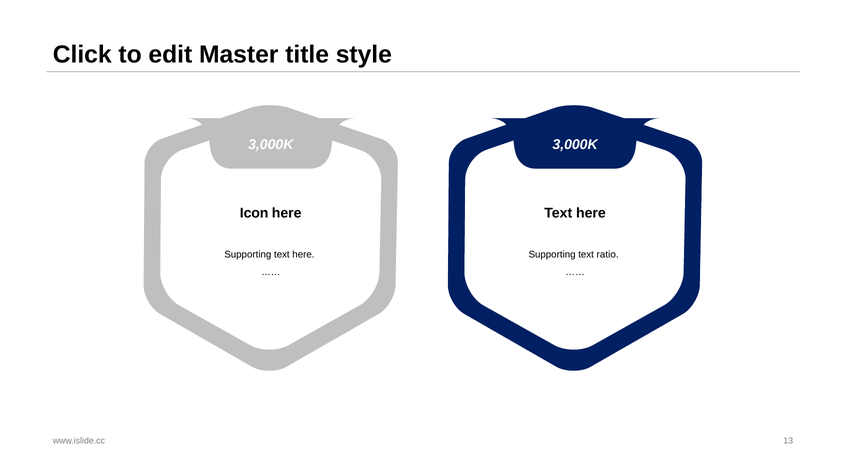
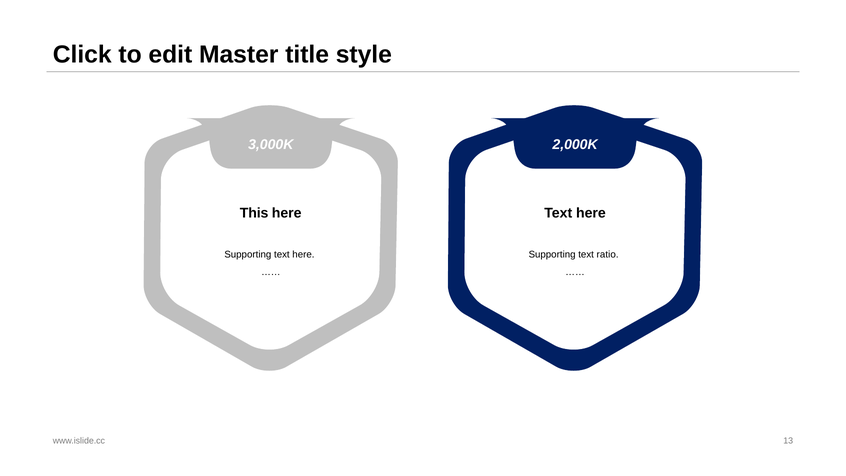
3,000K: 3,000K -> 2,000K (575, 144)
Icon: Icon -> This (254, 213)
